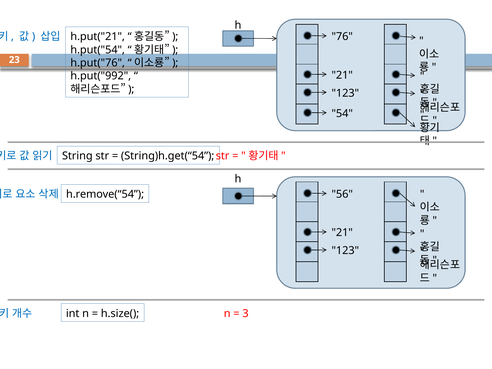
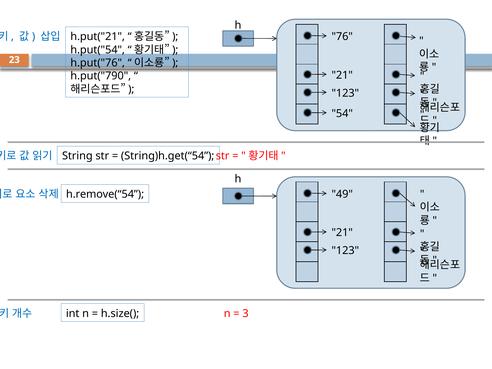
h.put("992: h.put("992 -> h.put("790 (101, 76)
56: 56 -> 49 (342, 194)
